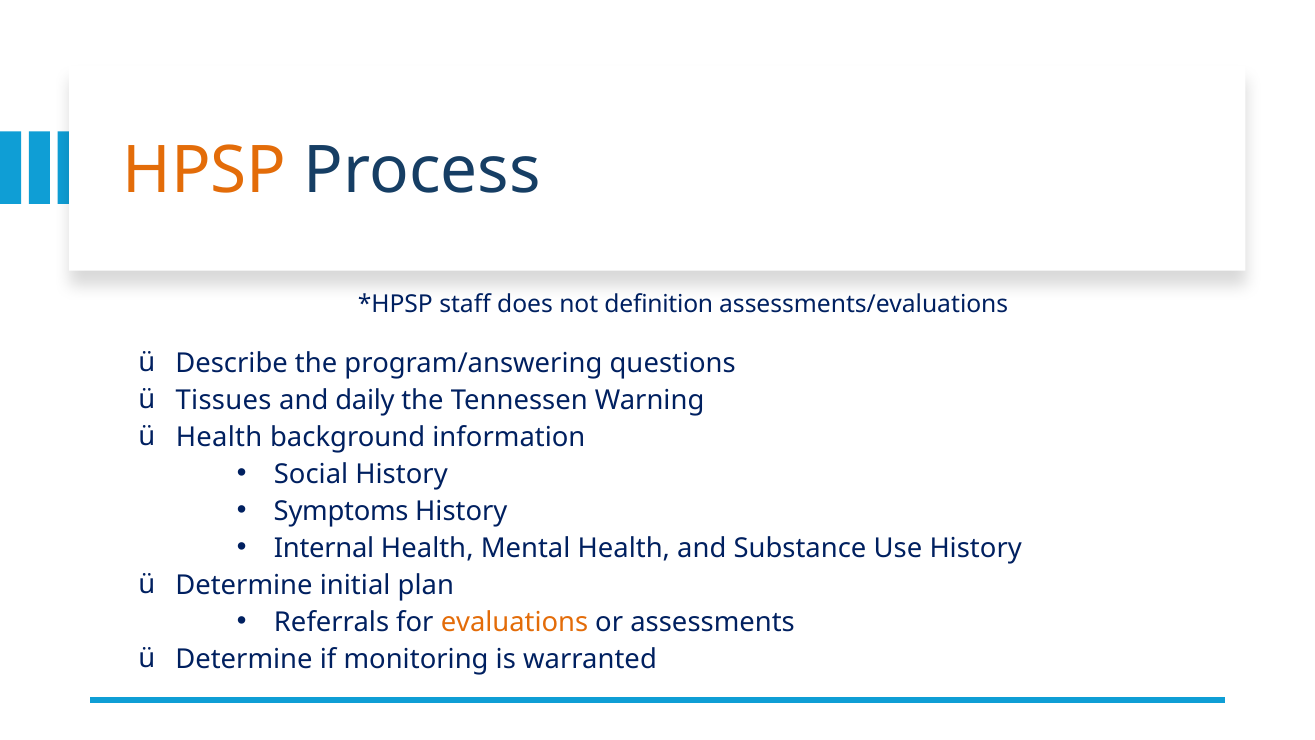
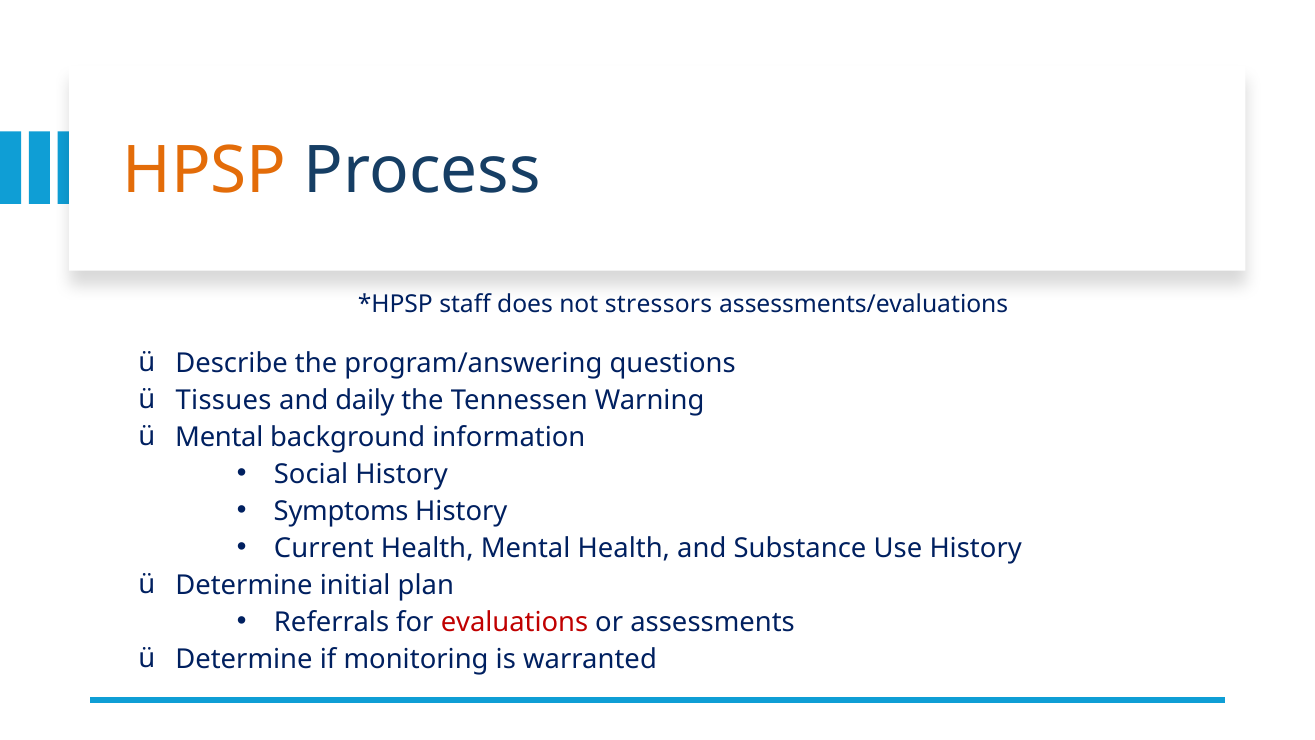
definition: definition -> stressors (659, 304)
Health: Health -> Mental (219, 437)
Internal: Internal -> Current (324, 548)
evaluations colour: orange -> red (514, 622)
